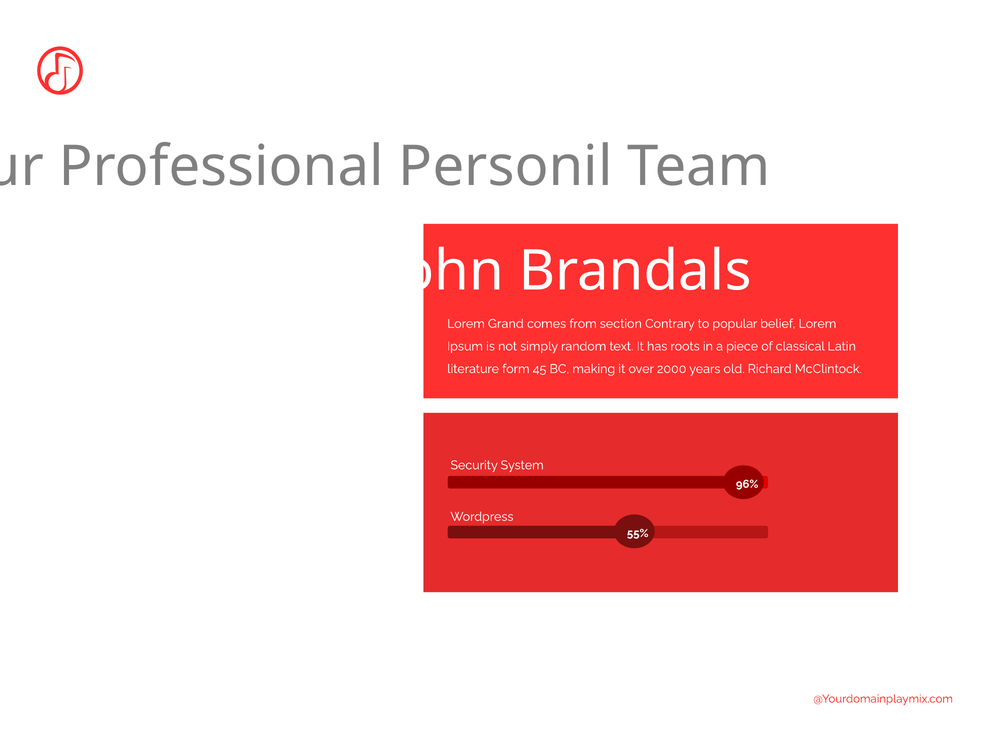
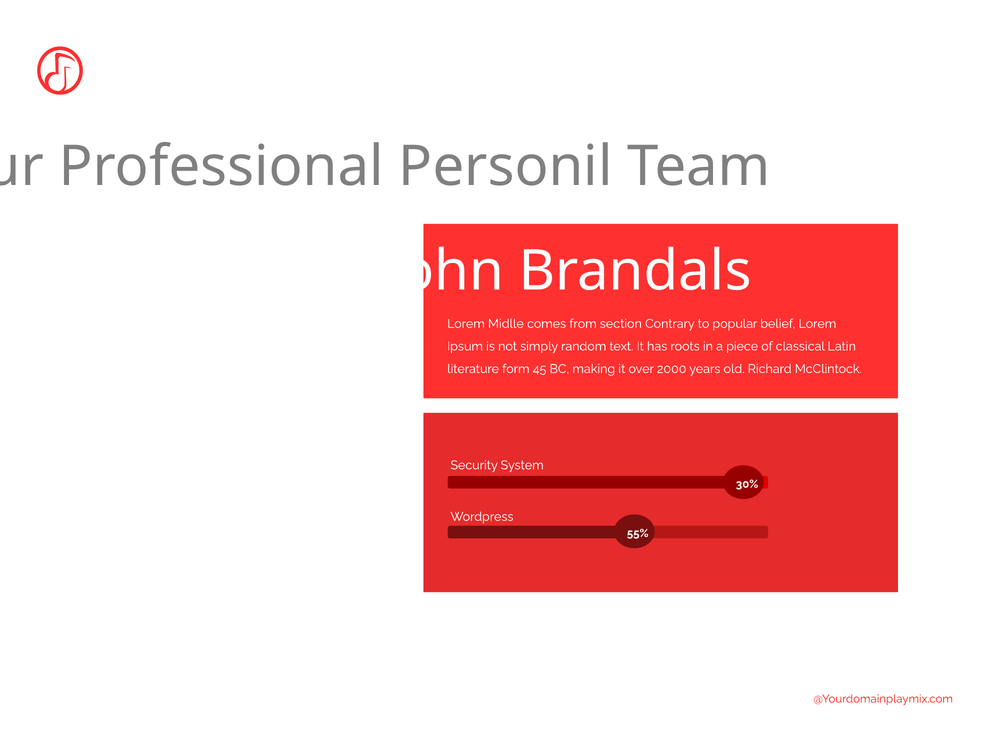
Grand: Grand -> Midlle (506, 324)
96%: 96% -> 30% (747, 484)
